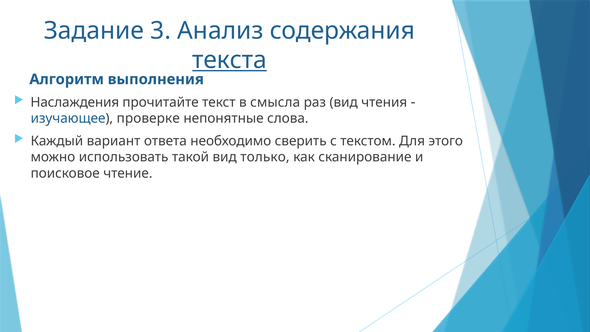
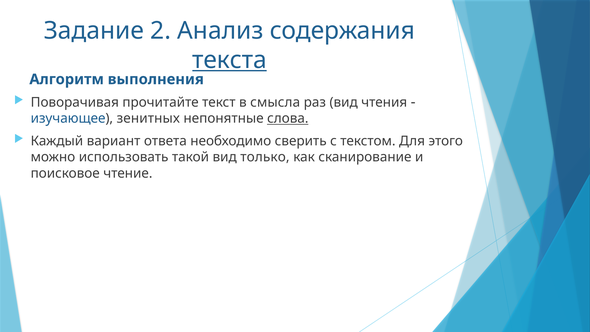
3: 3 -> 2 (161, 31)
Наслаждения: Наслаждения -> Поворачивая (75, 102)
проверке: проверке -> зенитных (148, 118)
слова underline: none -> present (288, 118)
